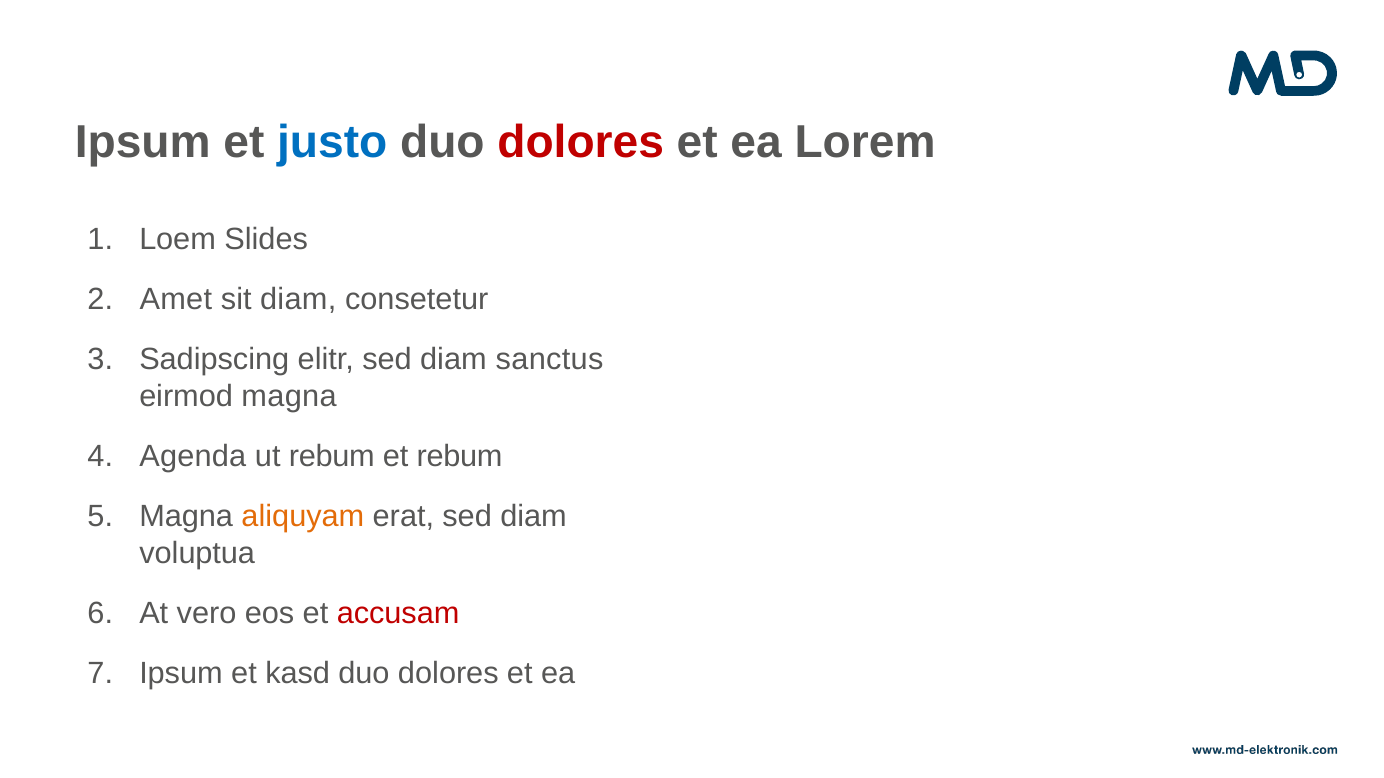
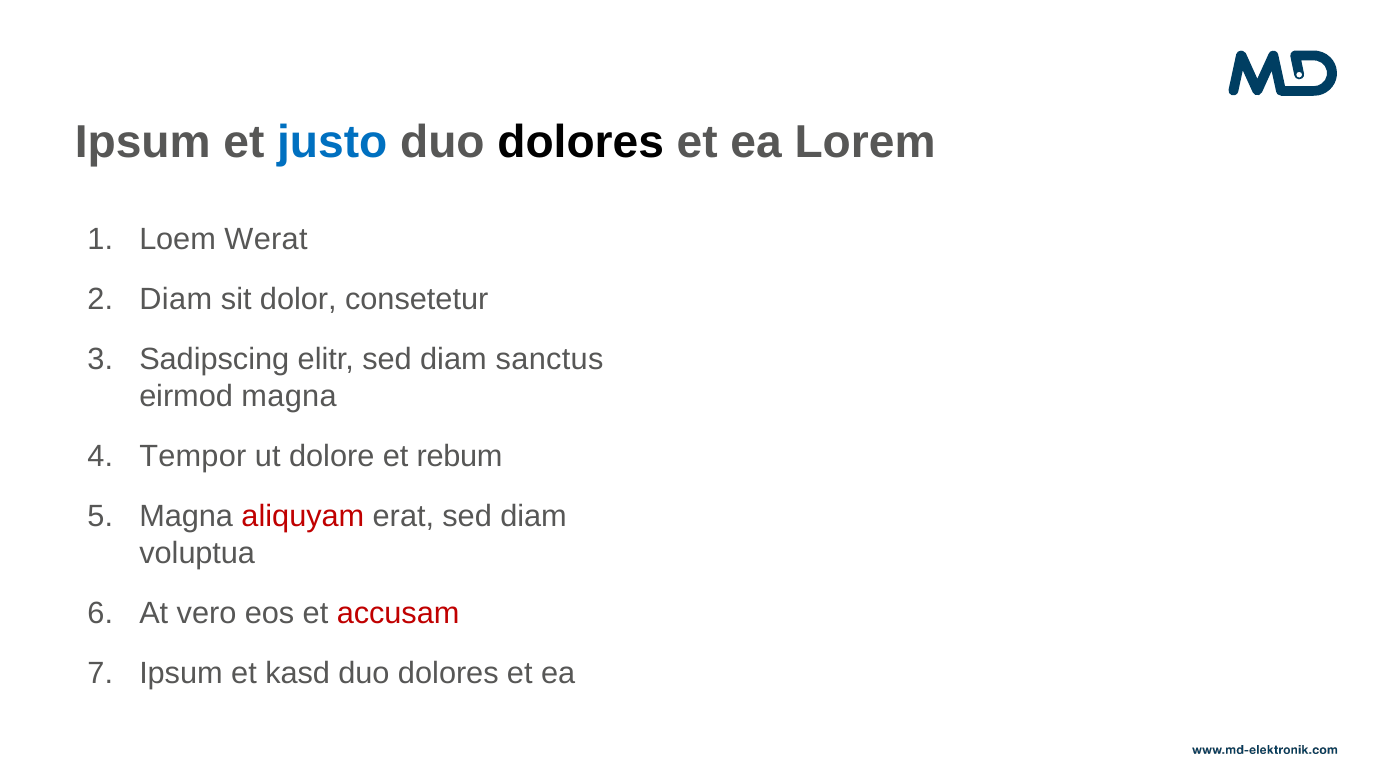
dolores colour: red -> black (581, 142)
Slides: Slides -> Werat (266, 240)
Amet: Amet -> Diam (176, 300)
sit diam: diam -> dolor (298, 300)
Agenda: Agenda -> Tempor (193, 457)
ut rebum: rebum -> dolore (332, 457)
aliquyam colour: orange -> red (303, 517)
